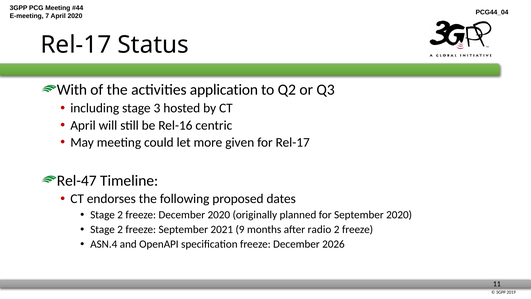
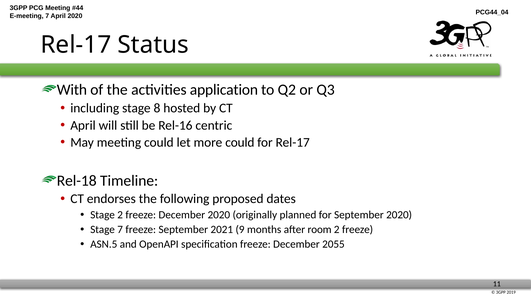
3: 3 -> 8 (157, 108)
more given: given -> could (240, 142)
Rel-47: Rel-47 -> Rel-18 (77, 180)
2: 2 -> 7 (120, 229)
radio: radio -> room (320, 229)
ASN.4: ASN.4 -> ASN.5 (104, 244)
2026: 2026 -> 2055 (333, 244)
